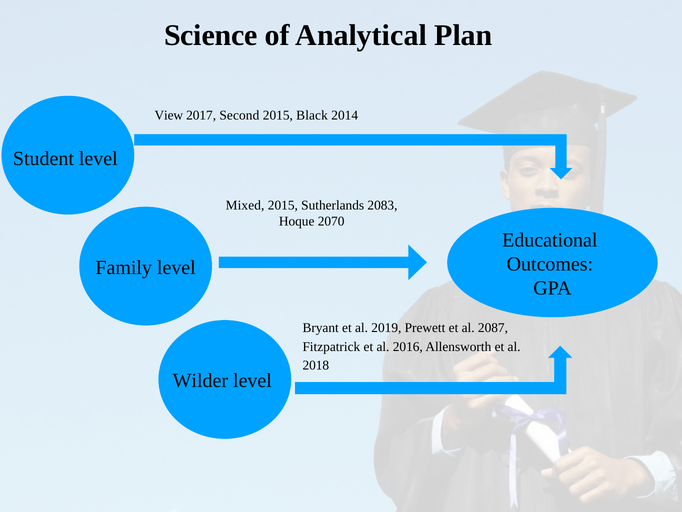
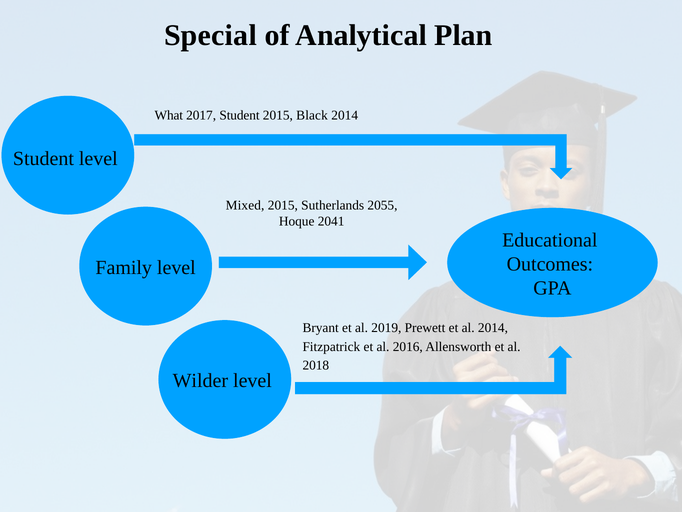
Science: Science -> Special (210, 35)
View: View -> What (169, 115)
2017 Second: Second -> Student (240, 115)
2083: 2083 -> 2055 (382, 205)
2070: 2070 -> 2041 (331, 221)
al 2087: 2087 -> 2014 (493, 328)
